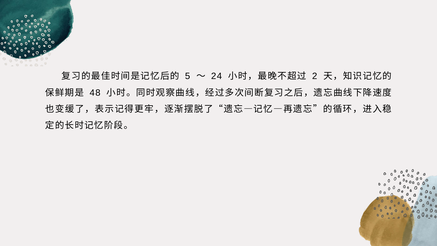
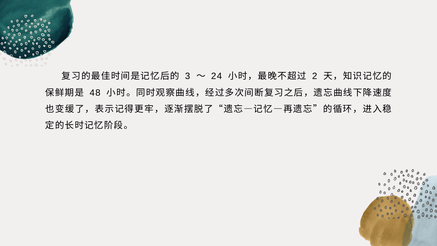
5: 5 -> 3 (188, 76)
